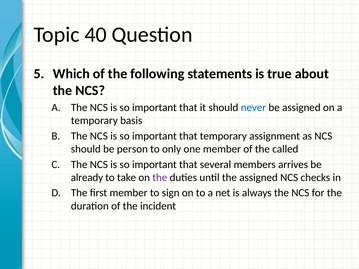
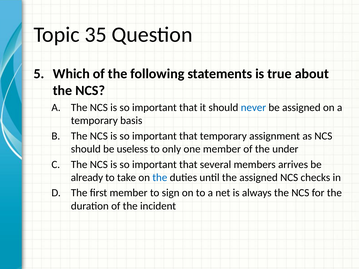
40: 40 -> 35 (96, 35)
person: person -> useless (132, 149)
called: called -> under (285, 149)
the colour: purple -> blue (160, 178)
